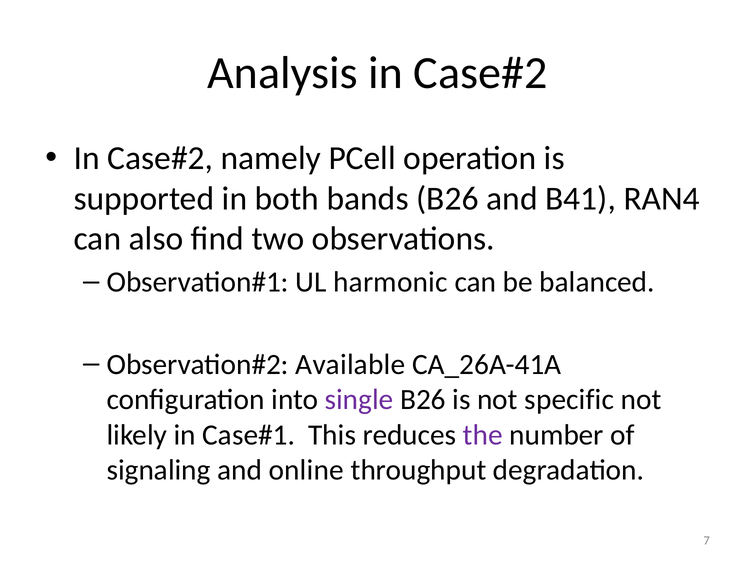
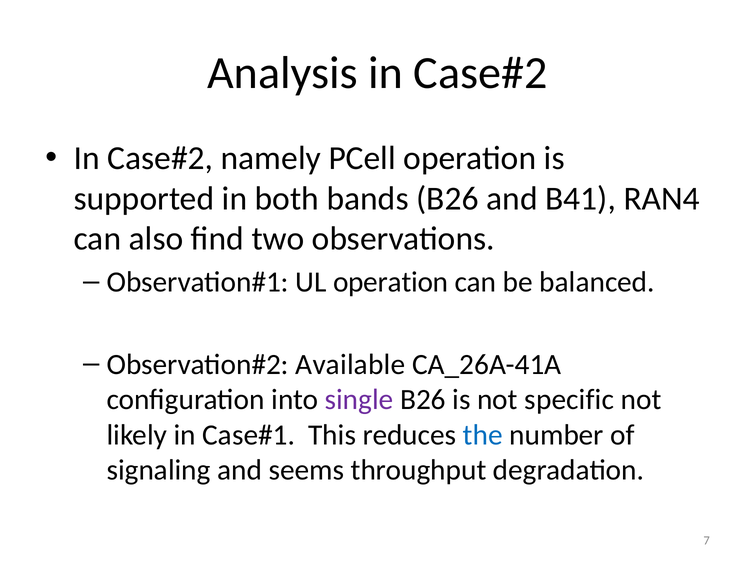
UL harmonic: harmonic -> operation (391, 282)
the colour: purple -> blue (483, 435)
online: online -> seems (306, 470)
